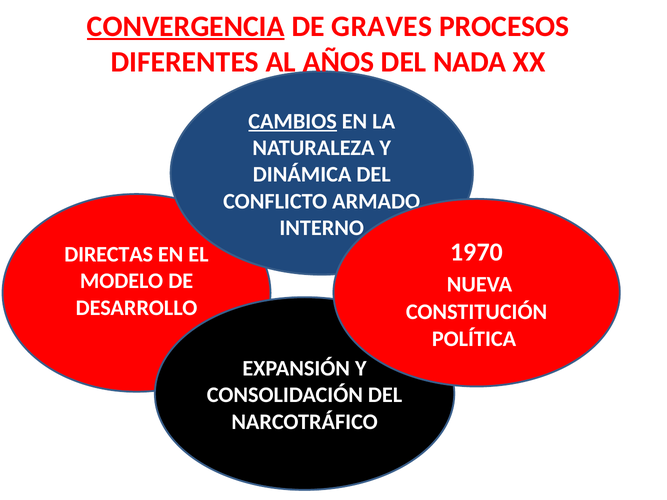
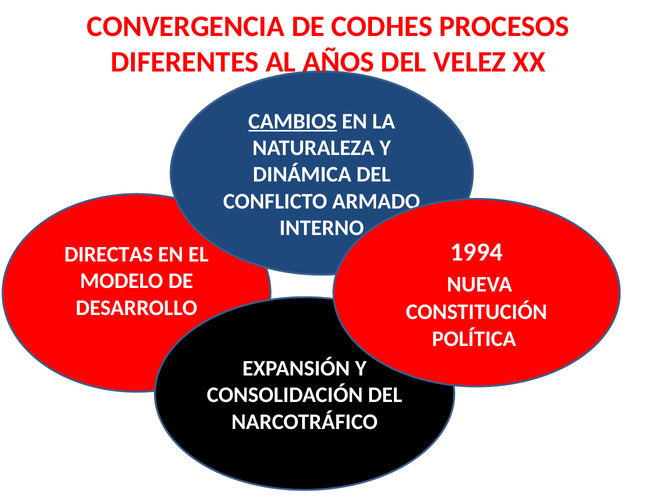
CONVERGENCIA underline: present -> none (186, 26)
GRAVES: GRAVES -> CODHES (382, 26)
NADA: NADA -> VELEZ (470, 62)
1970: 1970 -> 1994 (477, 252)
